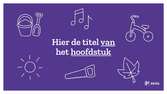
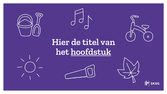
van underline: present -> none (108, 42)
